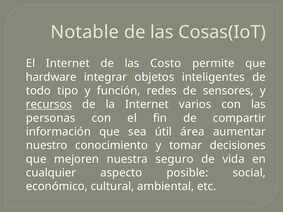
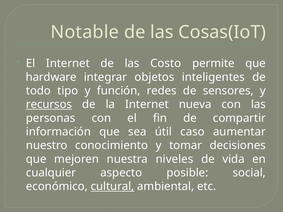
varios: varios -> nueva (195, 105)
área: área -> caso (192, 132)
seguro: seguro -> niveles (174, 159)
cultural underline: none -> present (112, 187)
